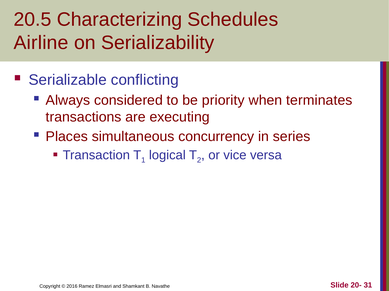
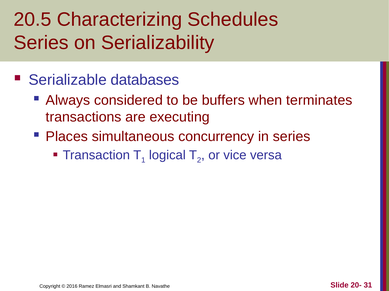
Airline: Airline -> Series (41, 43)
conflicting: conflicting -> databases (145, 80)
priority: priority -> buffers (223, 100)
